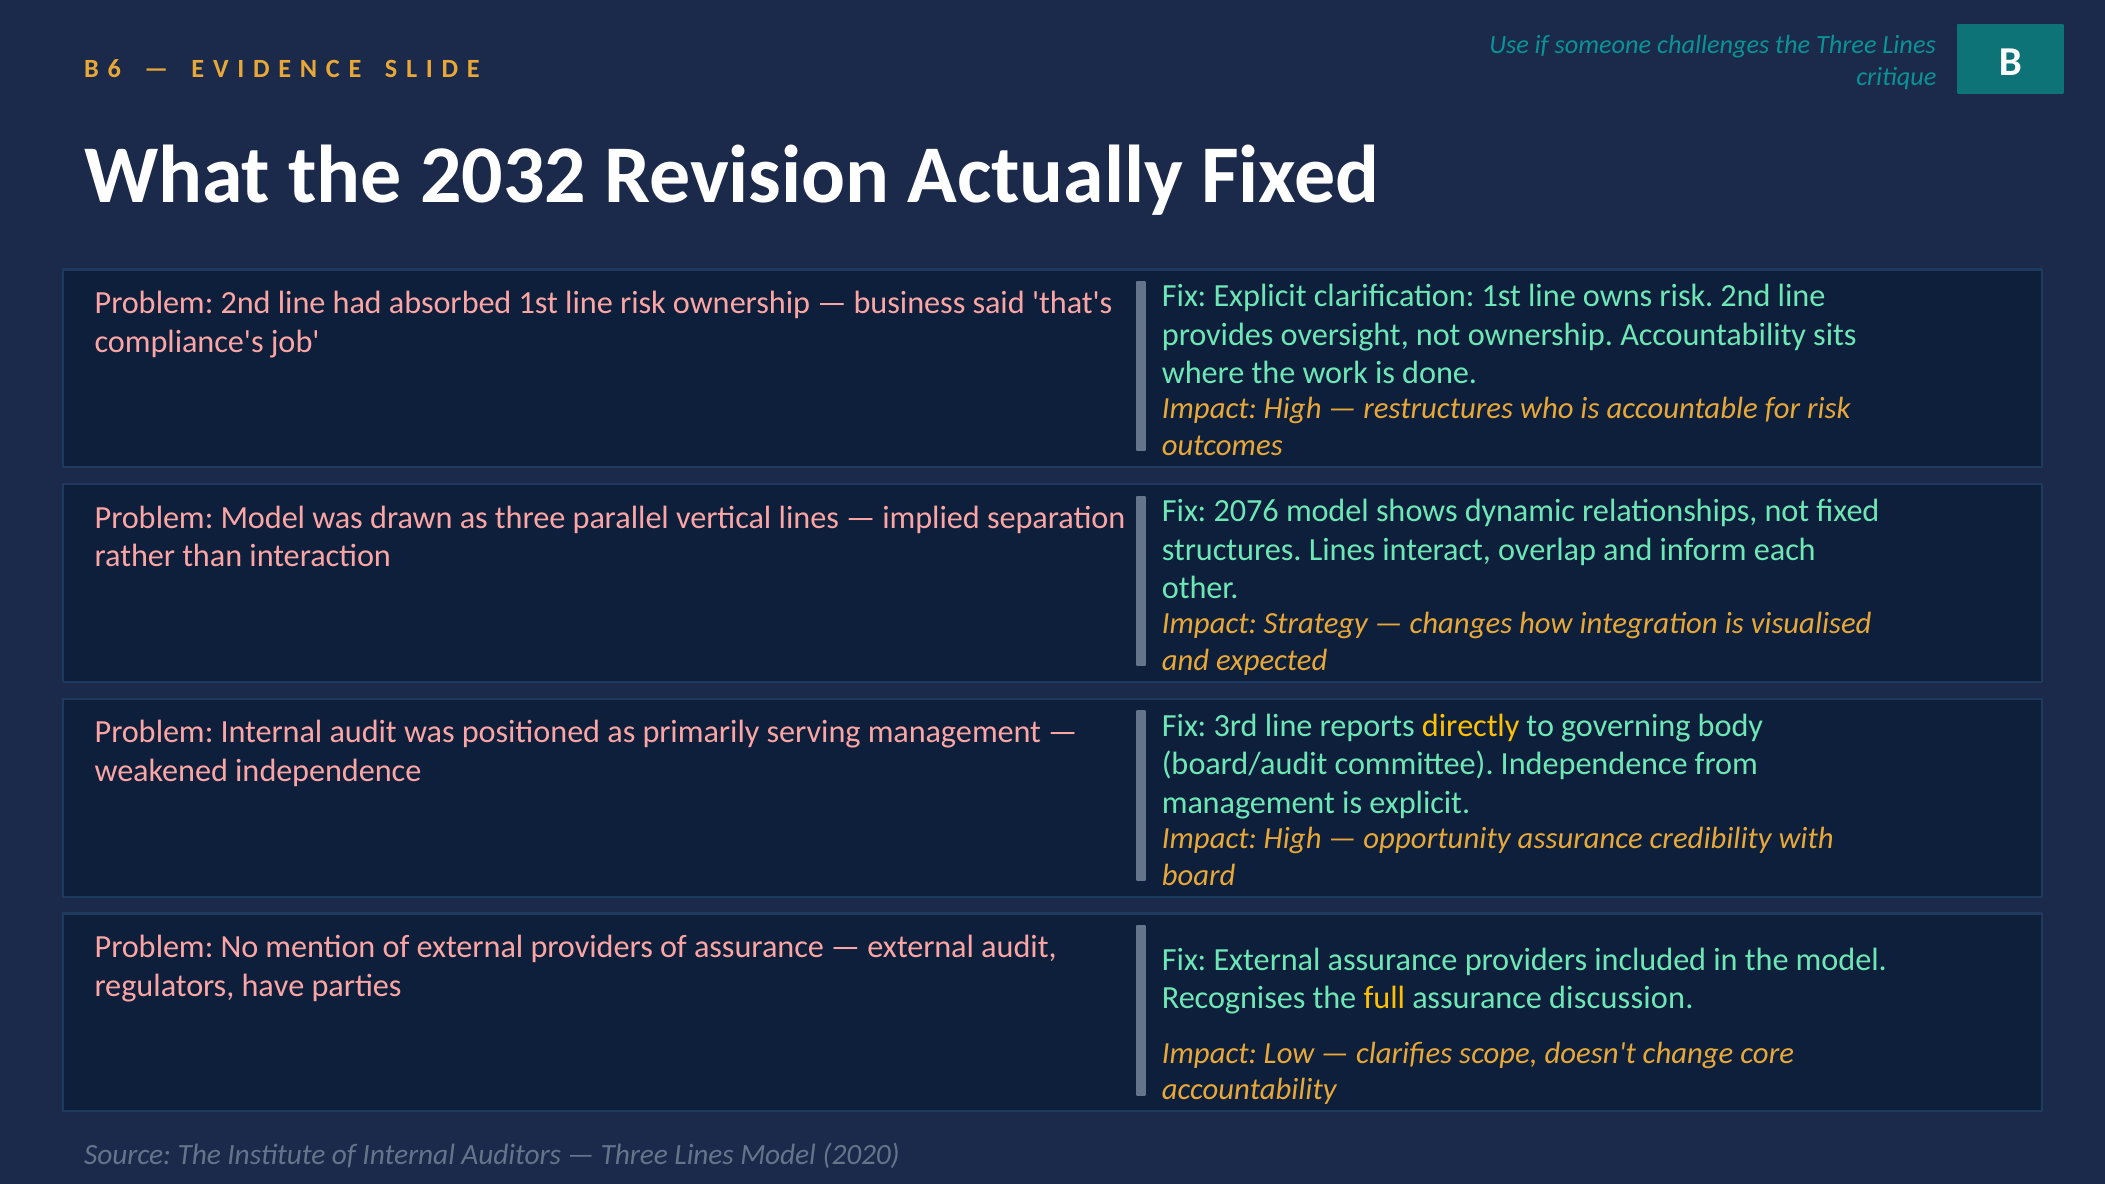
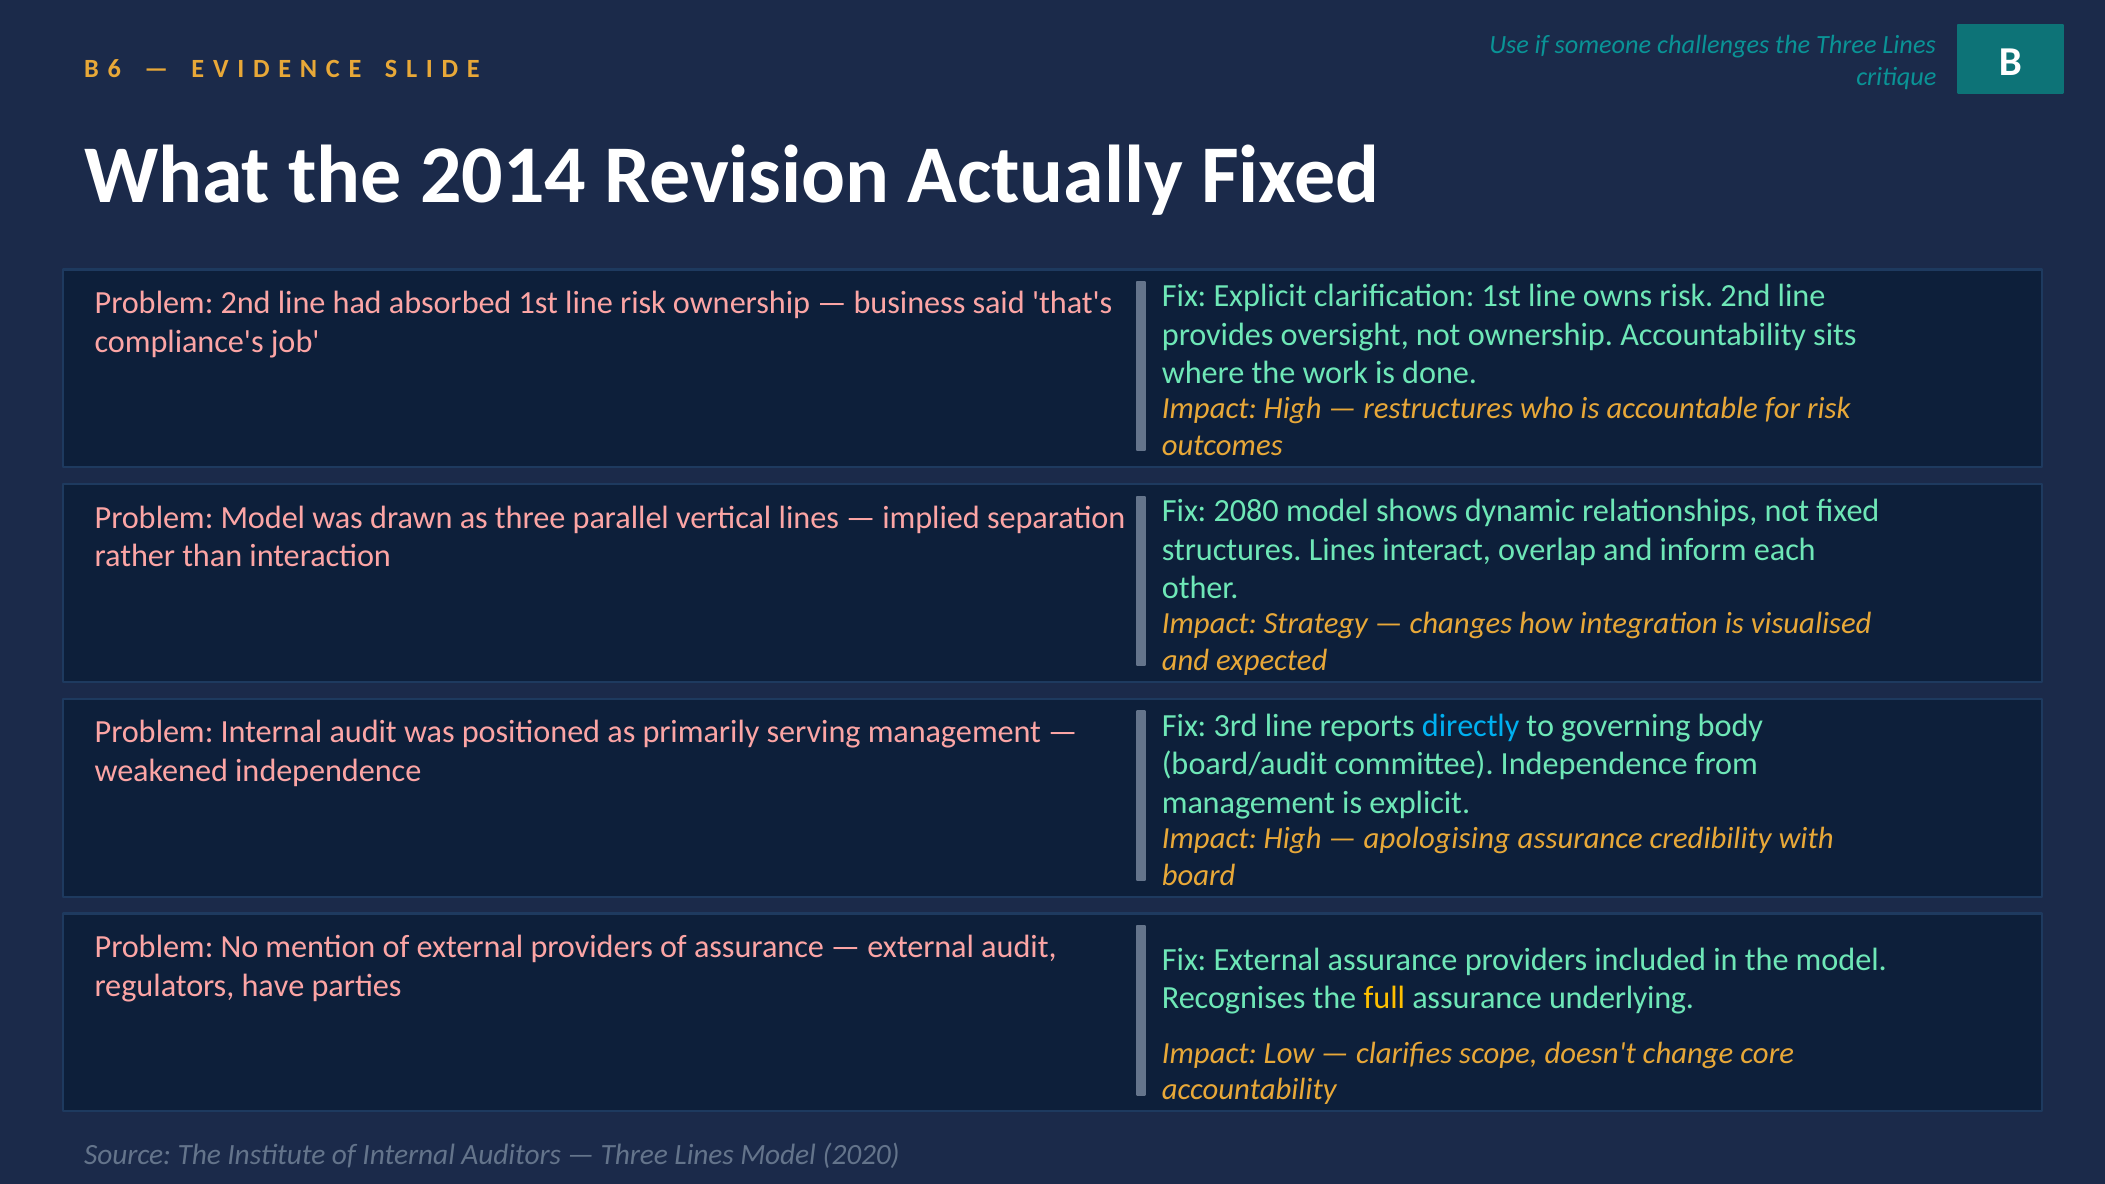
2032: 2032 -> 2014 (503, 175)
2076: 2076 -> 2080 (1246, 511)
directly colour: yellow -> light blue (1471, 726)
opportunity: opportunity -> apologising (1437, 838)
discussion: discussion -> underlying (1622, 998)
